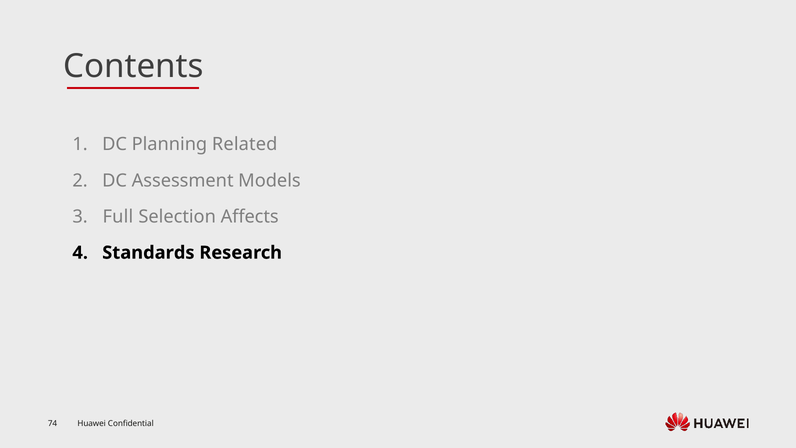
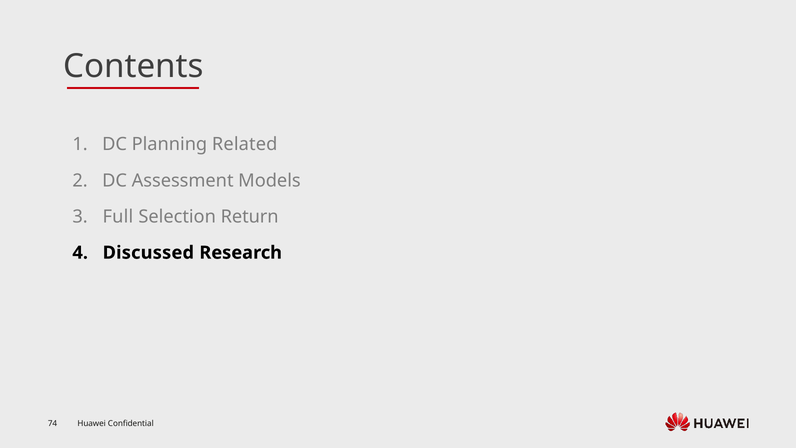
Affects: Affects -> Return (250, 216)
Standards: Standards -> Discussed (148, 253)
